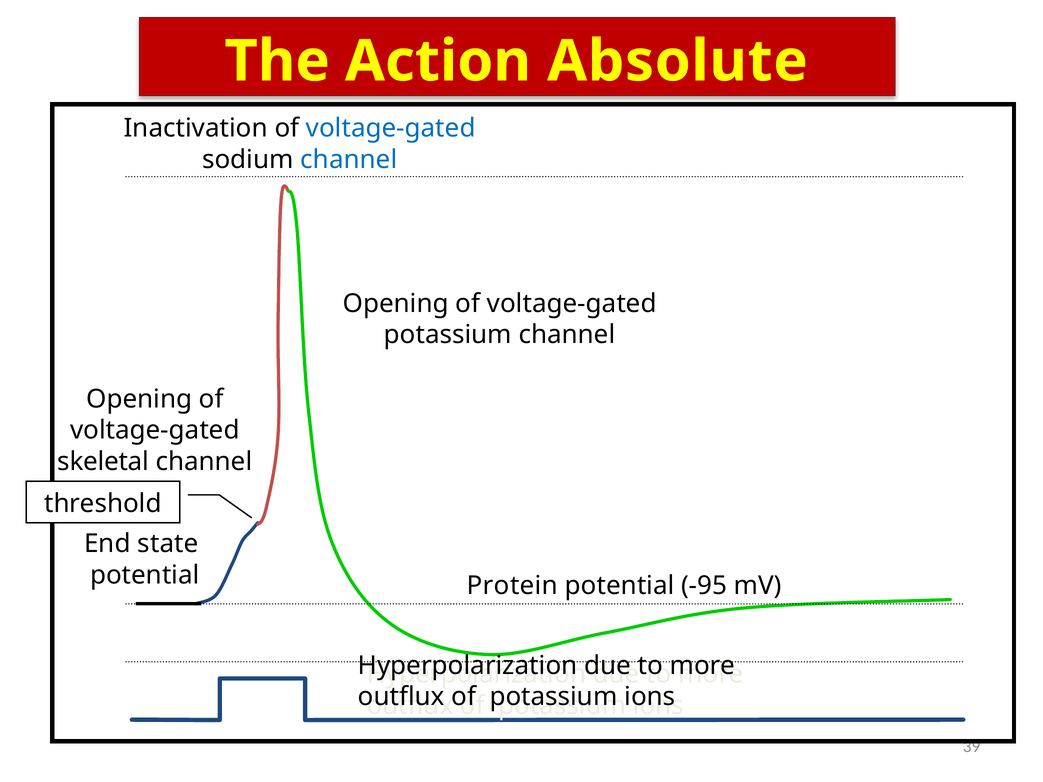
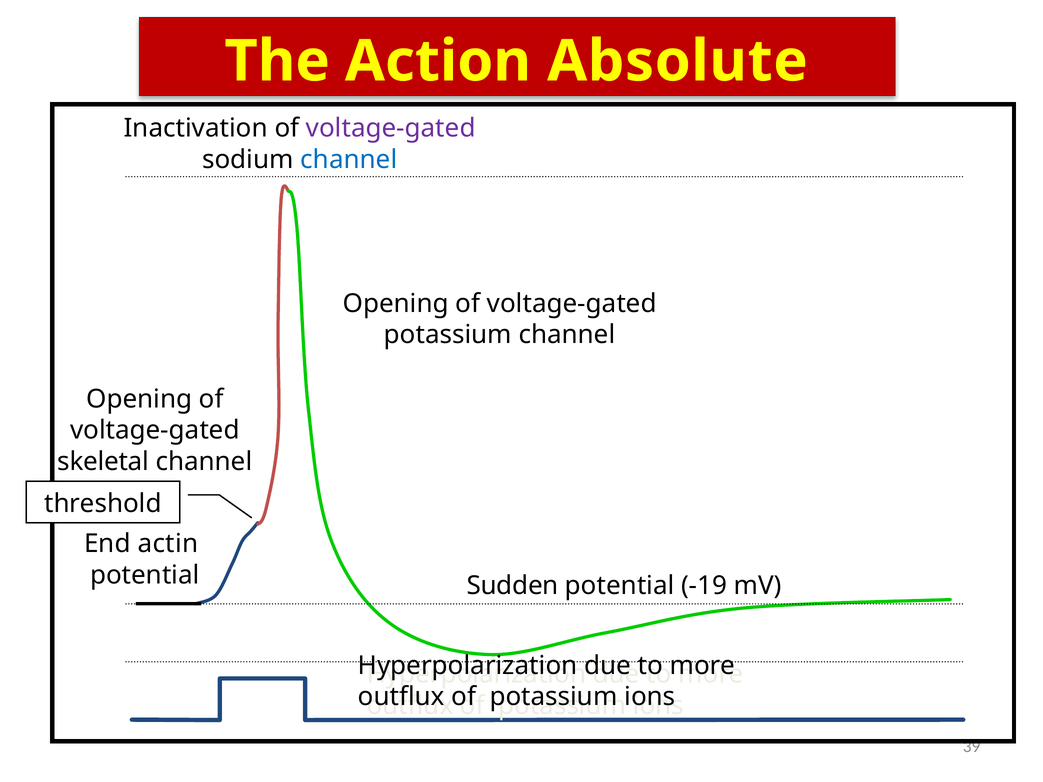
voltage-gated colour: blue -> purple (391, 128)
state: state -> actin (168, 544)
Protein: Protein -> Sudden (513, 586)
-95: -95 -> -19 (704, 586)
